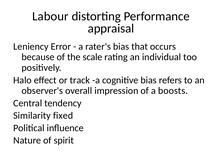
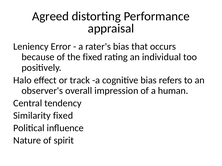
Labour: Labour -> Agreed (50, 16)
the scale: scale -> fixed (93, 57)
boosts: boosts -> human (173, 91)
